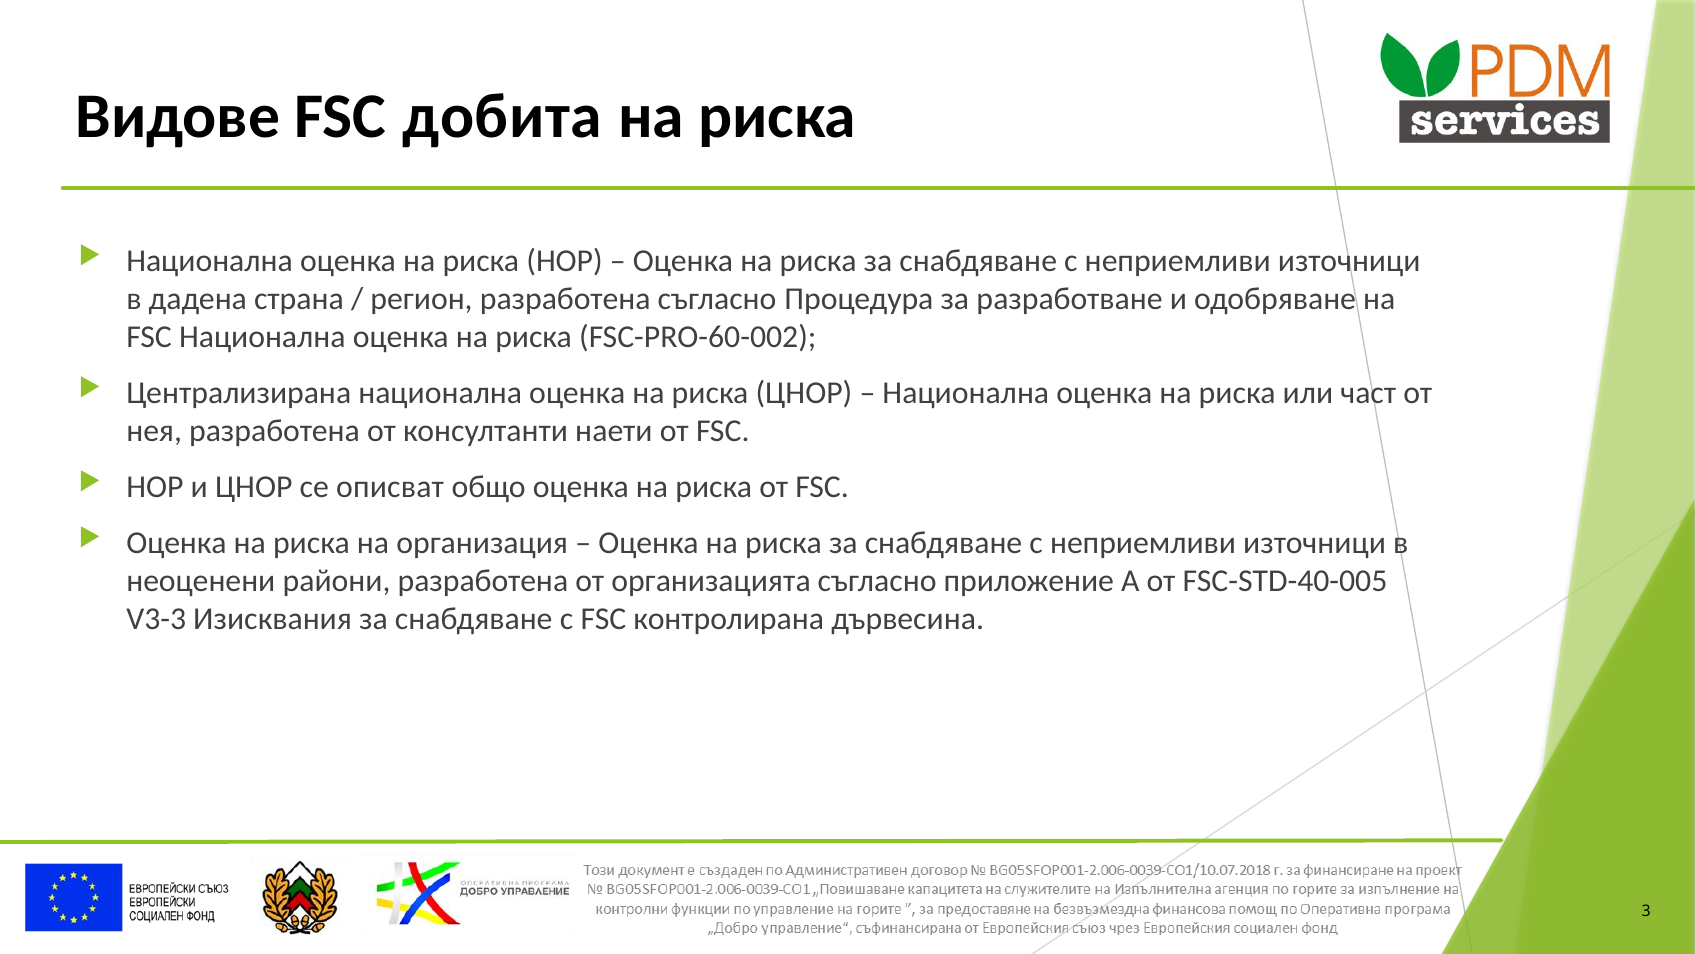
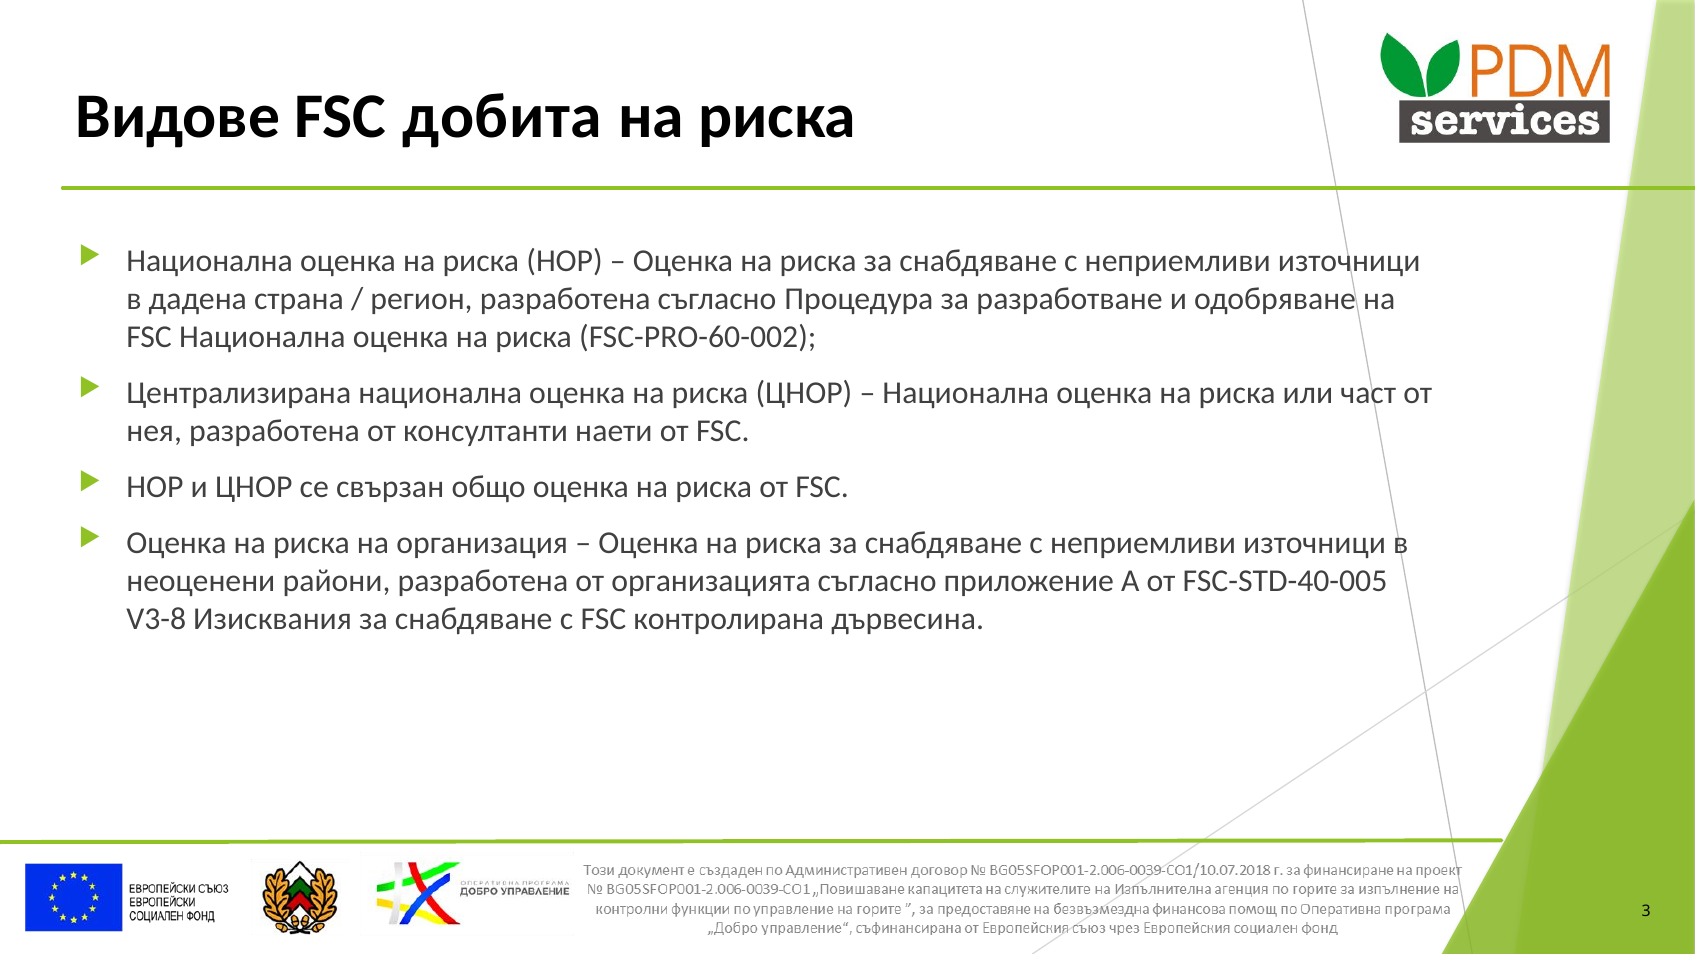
описват: описват -> свързан (390, 487)
V3-3: V3-3 -> V3-8 (156, 619)
